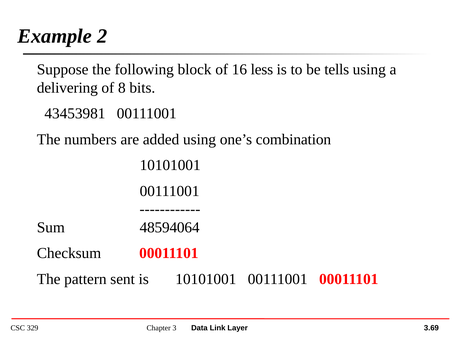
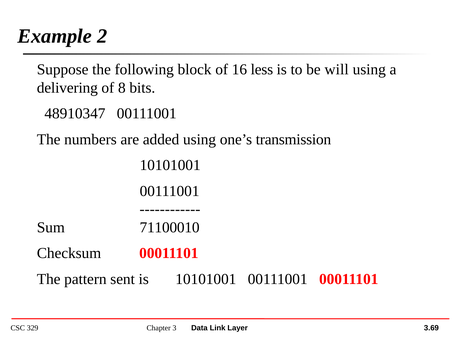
tells: tells -> will (337, 70)
43453981: 43453981 -> 48910347 (75, 114)
combination: combination -> transmission (293, 140)
48594064: 48594064 -> 71100010 (170, 228)
